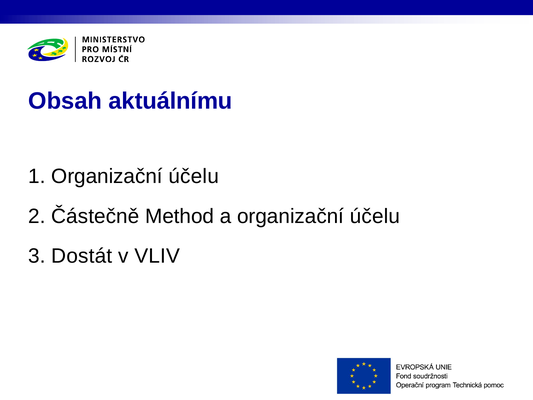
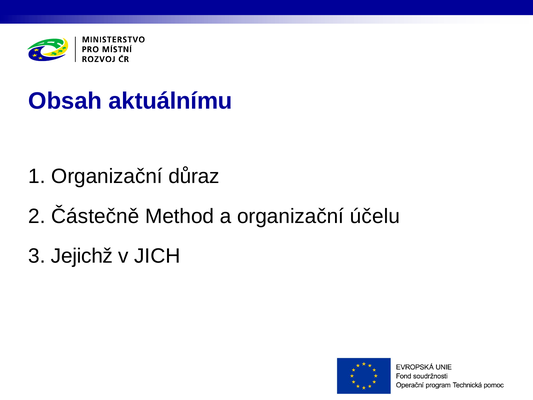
1 Organizační účelu: účelu -> důraz (194, 176)
Dostát: Dostát -> Jejichž (82, 256)
VLIV: VLIV -> JICH (157, 256)
